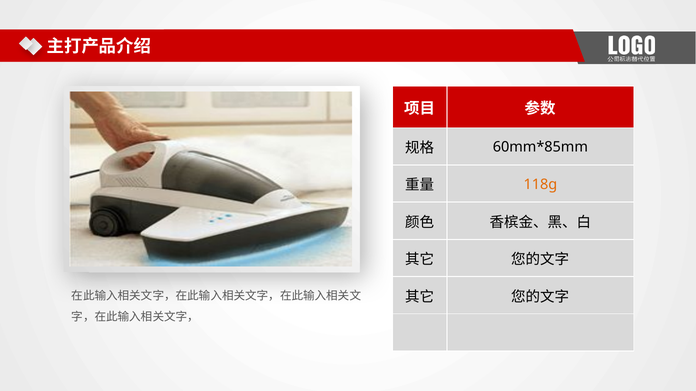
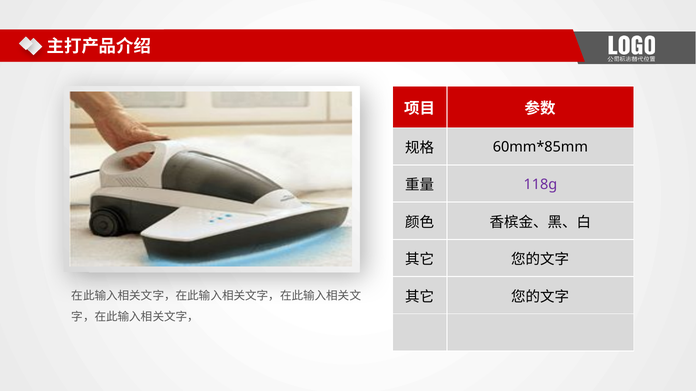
118g colour: orange -> purple (540, 185)
